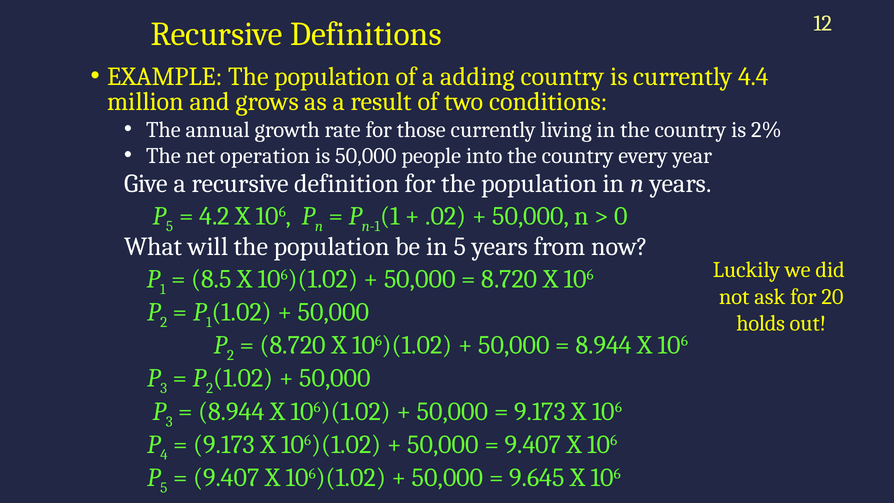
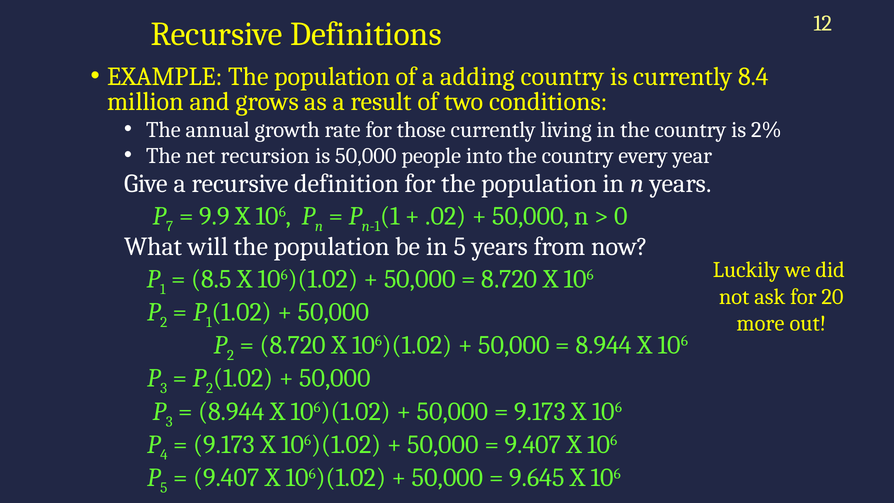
4.4: 4.4 -> 8.4 (753, 77)
operation: operation -> recursion (265, 156)
5: 5 -> 7 (170, 226)
4.2: 4.2 -> 9.9 (214, 216)
holds: holds -> more (760, 324)
